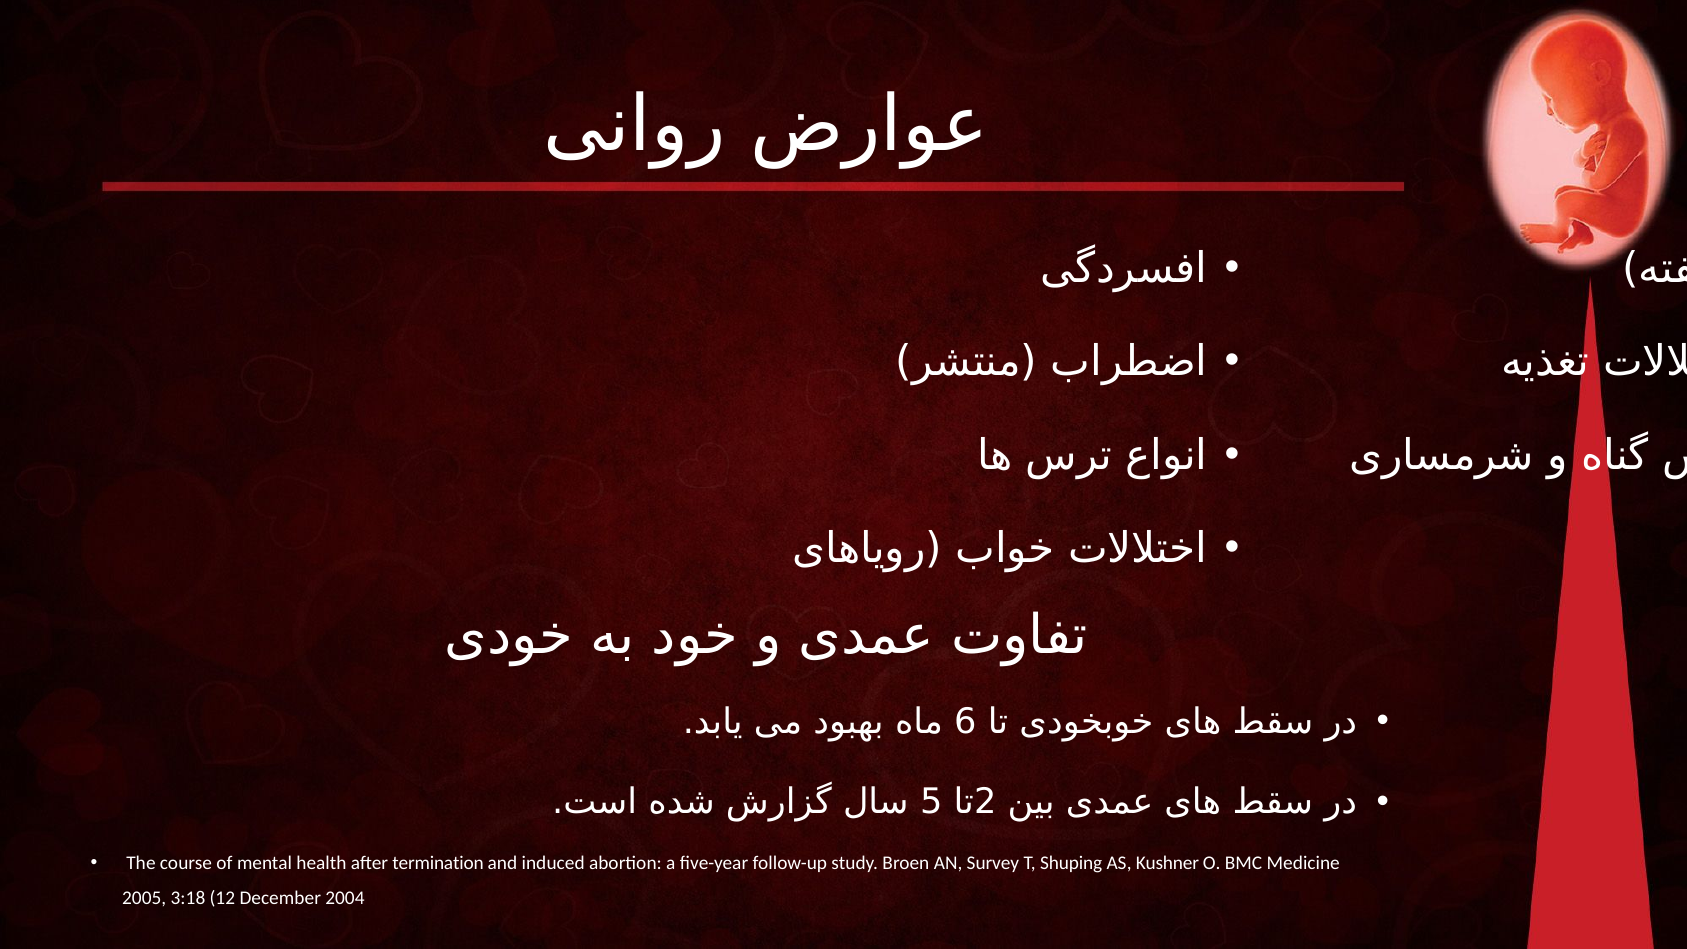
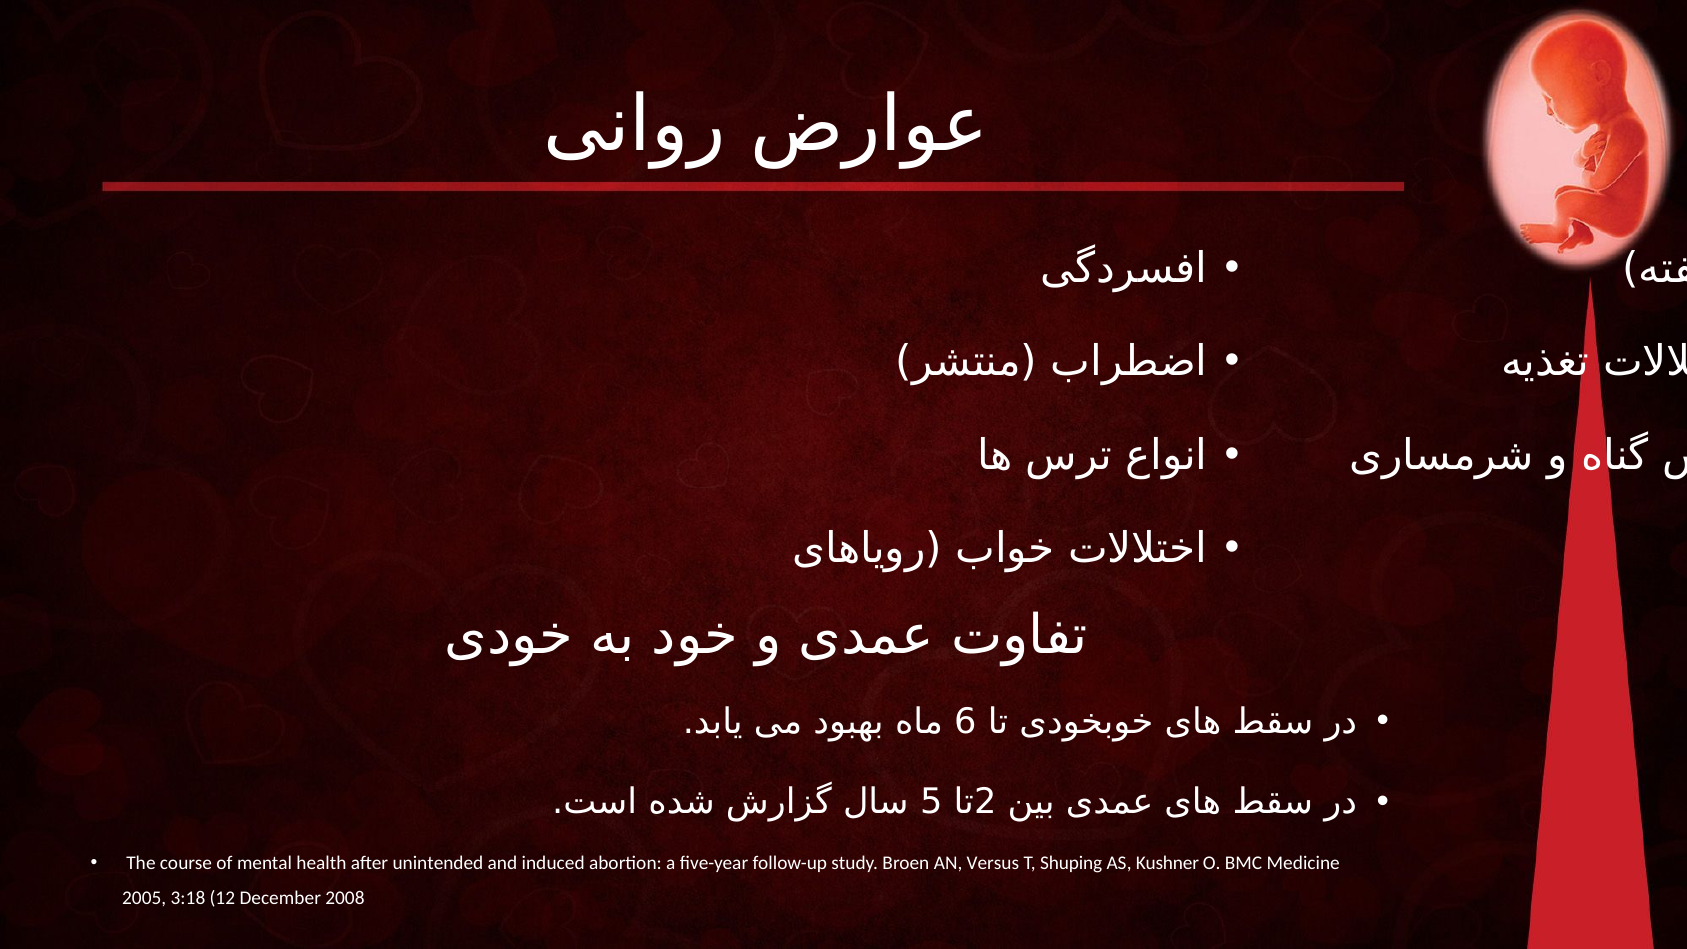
termination: termination -> unintended (438, 863)
Survey: Survey -> Versus (993, 863)
2004: 2004 -> 2008 (345, 898)
